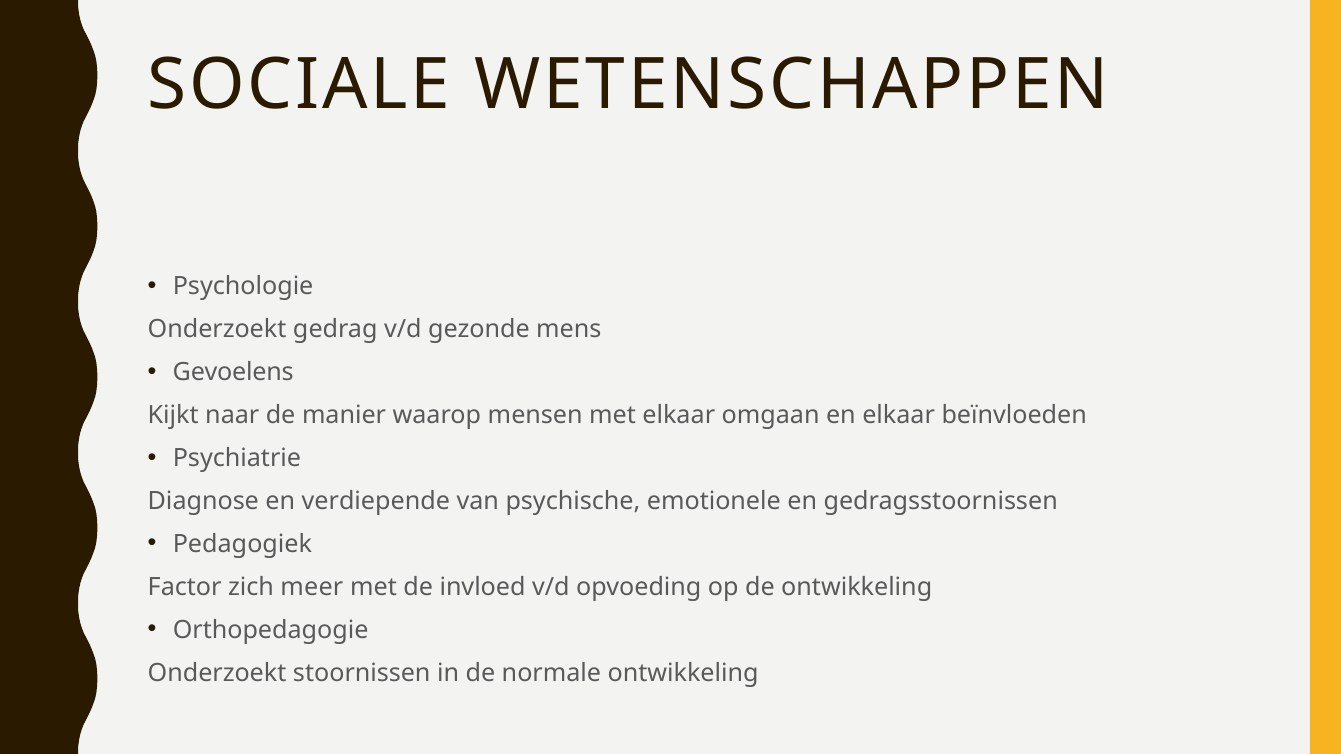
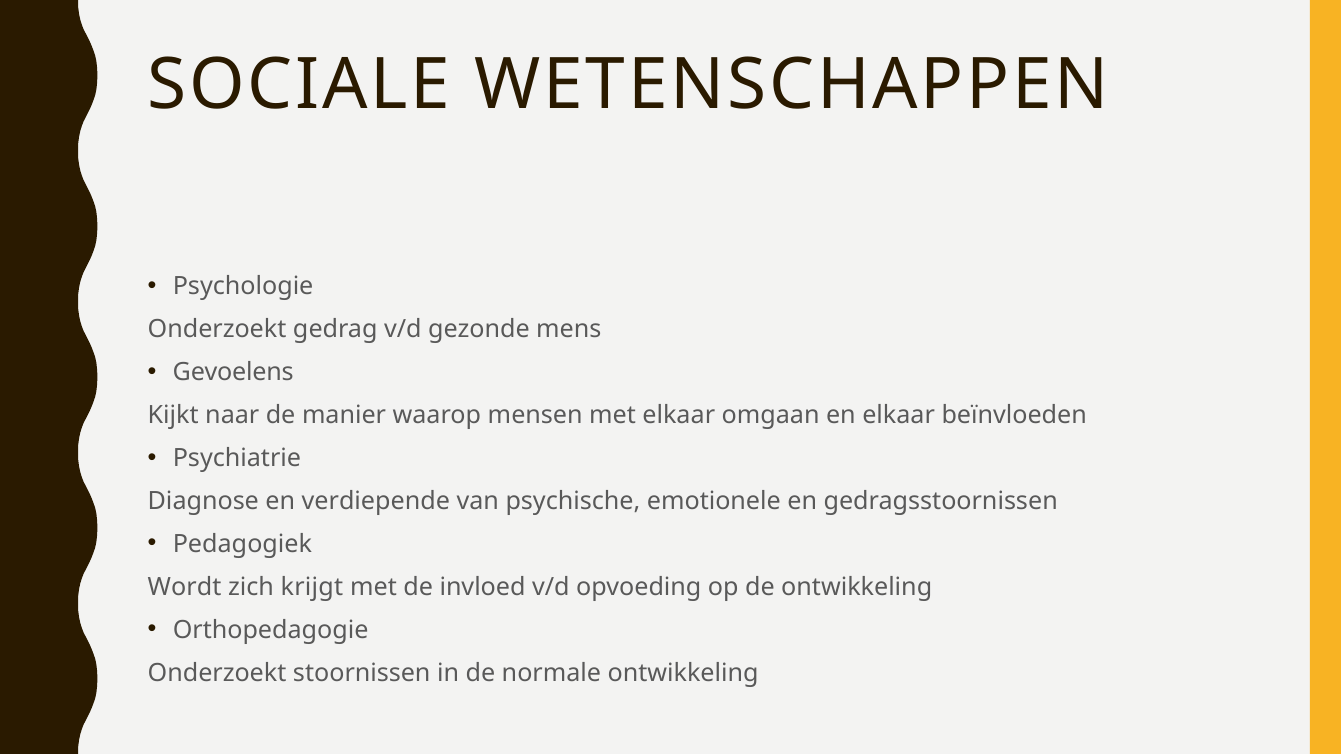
Factor: Factor -> Wordt (185, 587)
meer: meer -> krijgt (312, 587)
